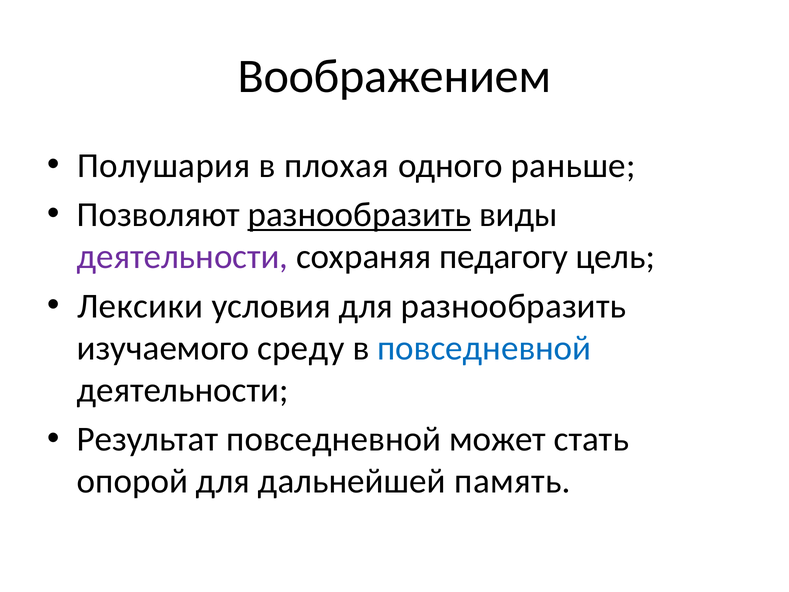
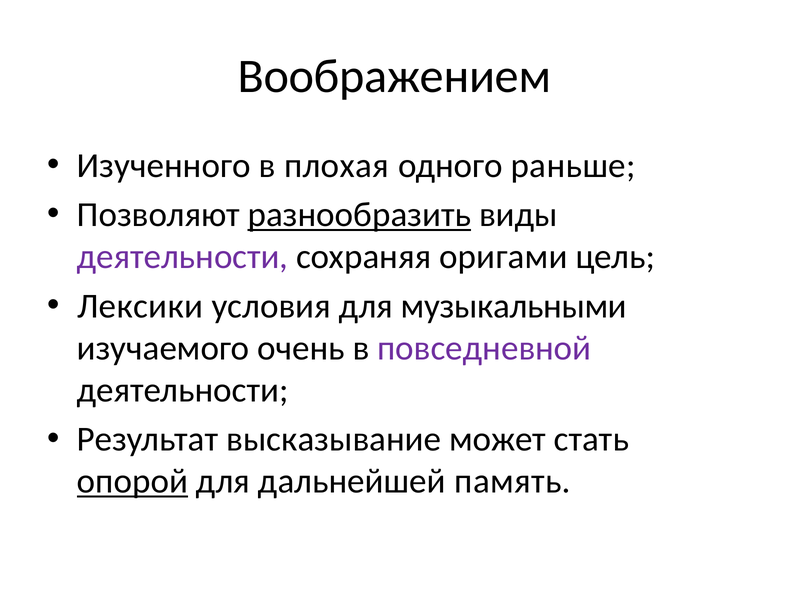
Полушария: Полушария -> Изученного (164, 166)
педагогу: педагогу -> оригами (503, 257)
для разнообразить: разнообразить -> музыкальными (514, 306)
среду: среду -> очень (301, 348)
повседневной colour: blue -> purple (484, 348)
Результат повседневной: повседневной -> высказывание (334, 439)
опорой underline: none -> present (132, 481)
